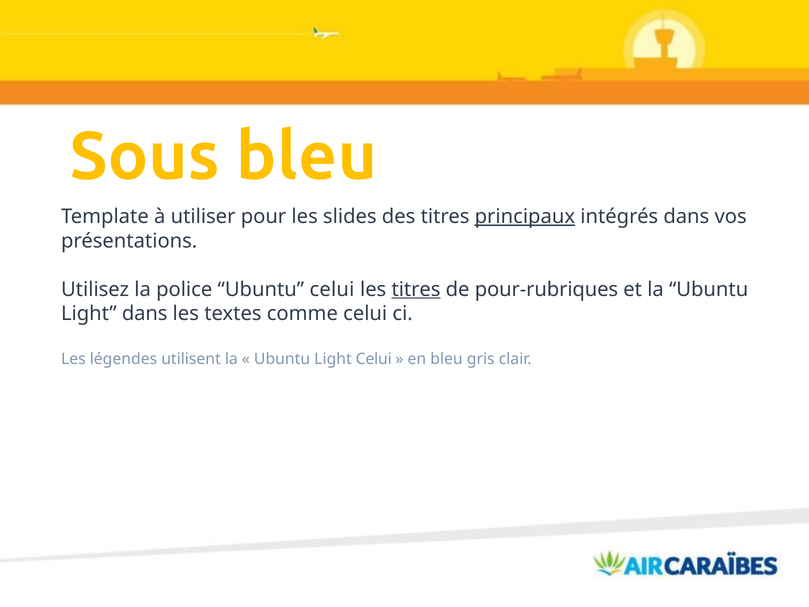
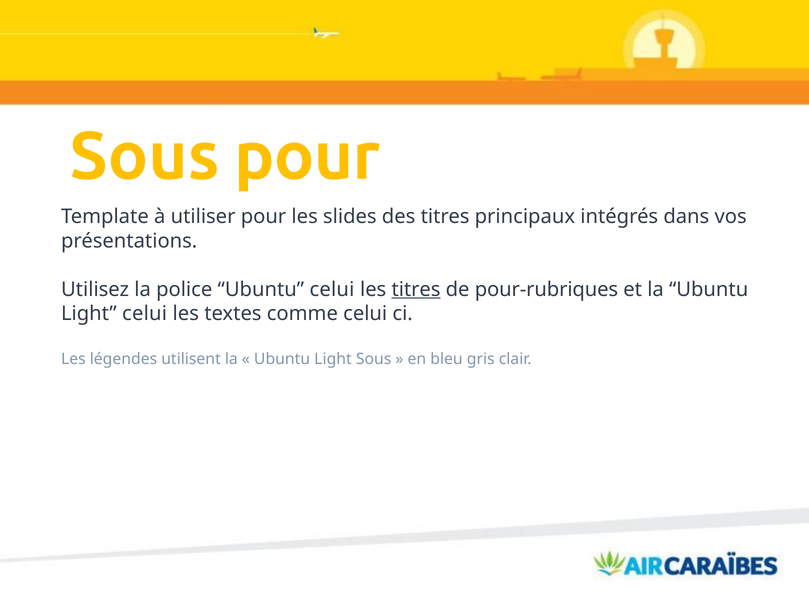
Sous bleu: bleu -> pour (307, 156)
principaux underline: present -> none (525, 216)
Light dans: dans -> celui (145, 314)
Light Celui: Celui -> Sous (374, 359)
